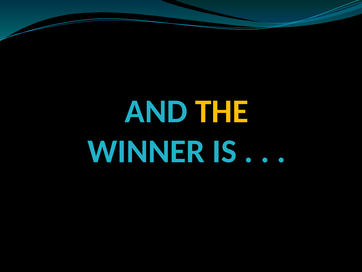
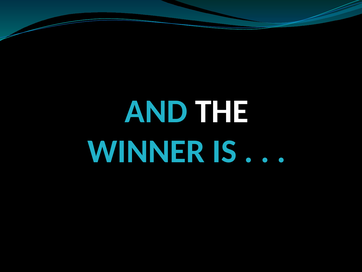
THE colour: yellow -> white (222, 111)
